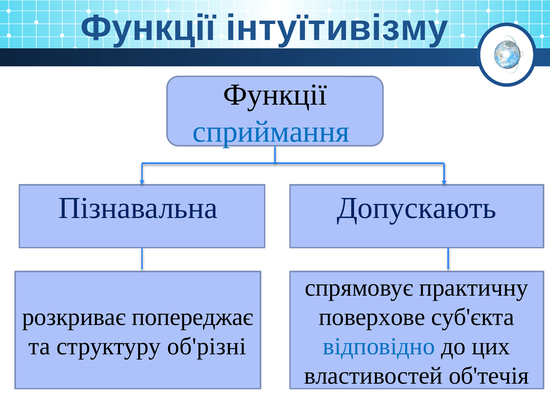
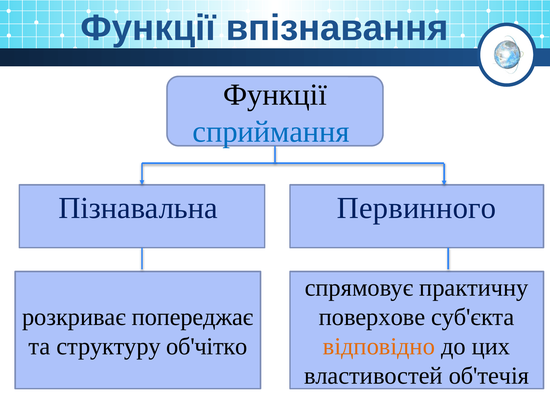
інтуїтивізму: інтуїтивізму -> впізнавання (337, 28)
Допускають: Допускають -> Первинного (417, 208)
об'різні: об'різні -> об'чітко (207, 346)
відповідно colour: blue -> orange (379, 346)
